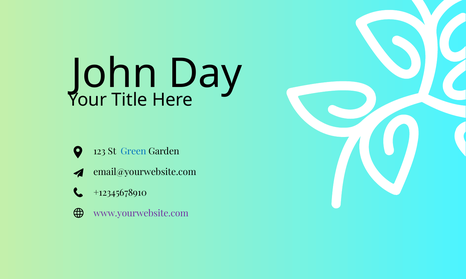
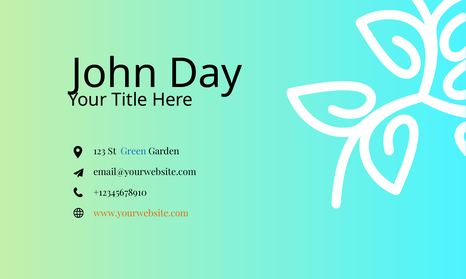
www.yourwebsite.com colour: purple -> orange (141, 214)
